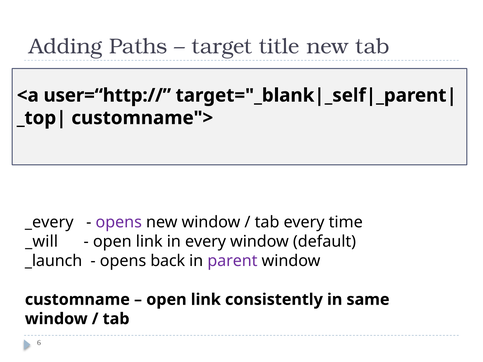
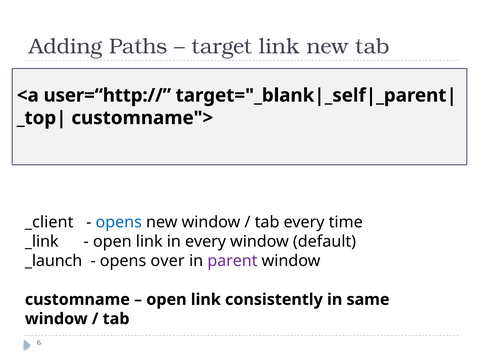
target title: title -> link (279, 47)
_every: _every -> _client (49, 222)
opens colour: purple -> blue (119, 222)
_will: _will -> _link (42, 242)
back: back -> over (168, 261)
